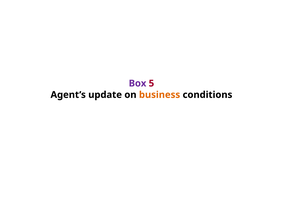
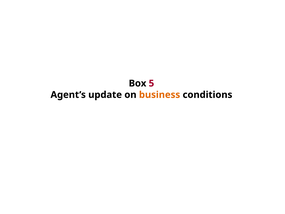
Box colour: purple -> black (138, 83)
